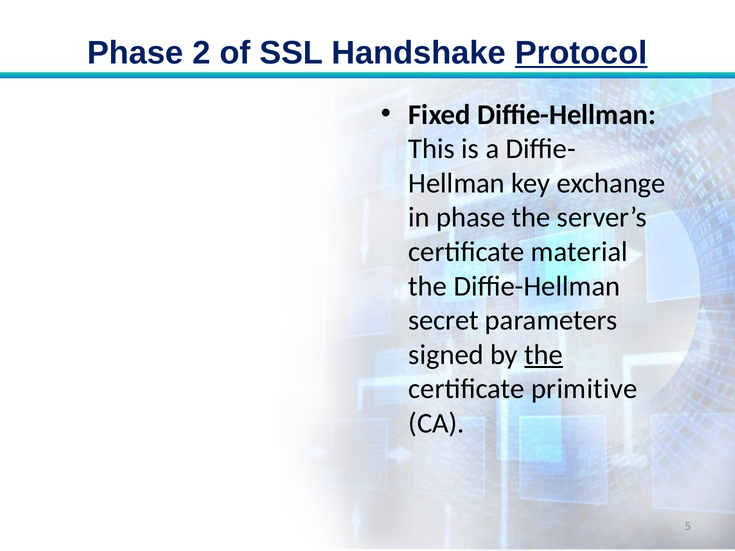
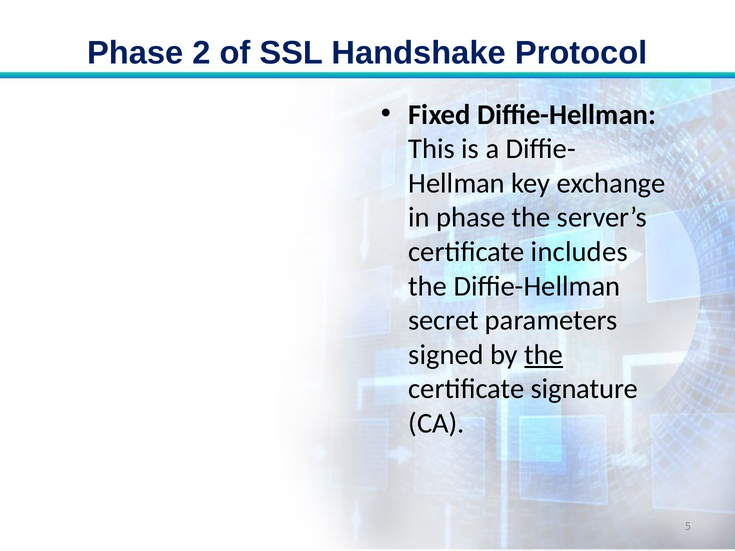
Protocol underline: present -> none (581, 53)
material: material -> includes (579, 252)
primitive: primitive -> signature (584, 389)
